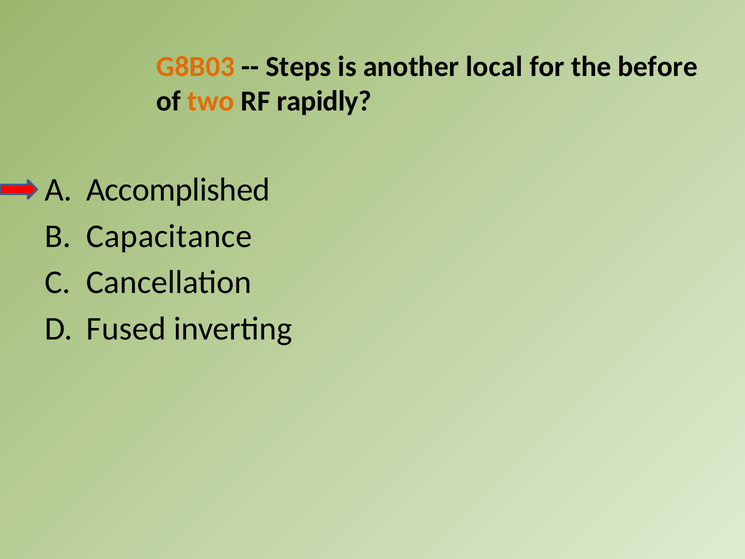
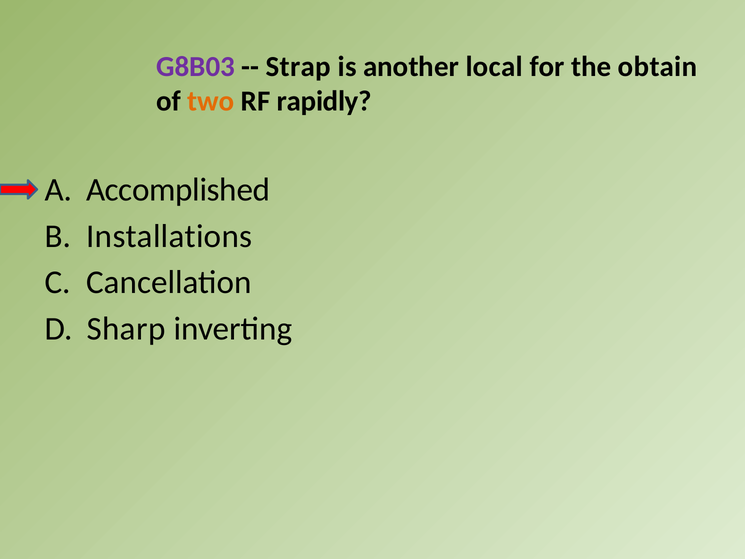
G8B03 colour: orange -> purple (196, 67)
Steps: Steps -> Strap (298, 67)
before: before -> obtain (658, 67)
Capacitance: Capacitance -> Installations (169, 236)
Fused: Fused -> Sharp (126, 329)
